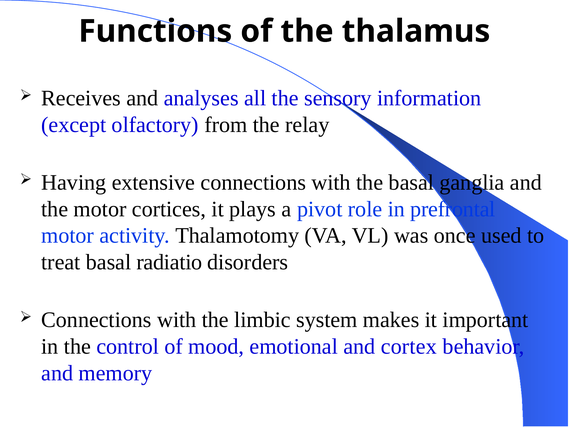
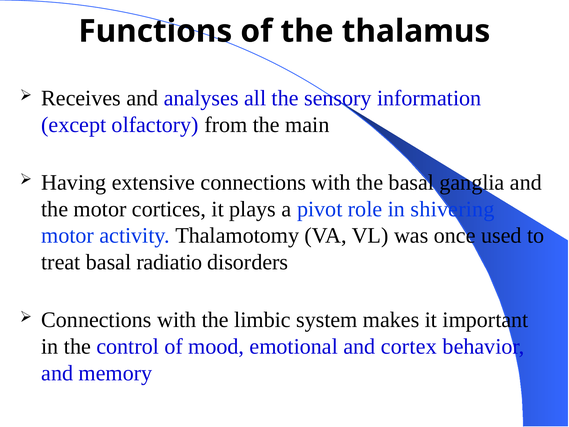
relay: relay -> main (307, 125)
prefrontal: prefrontal -> shivering (453, 209)
